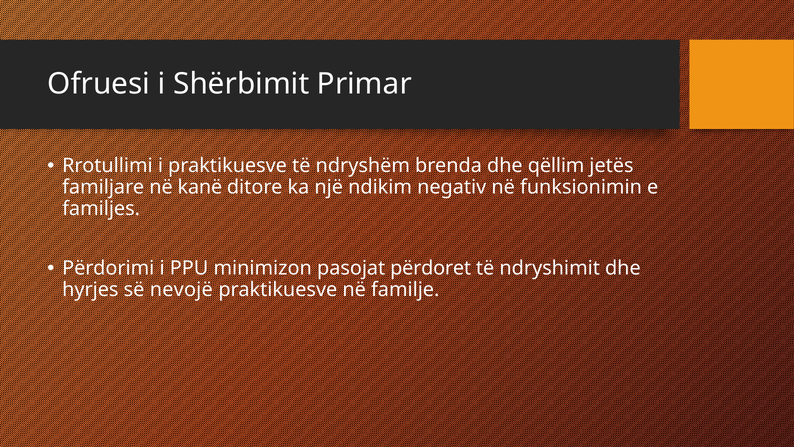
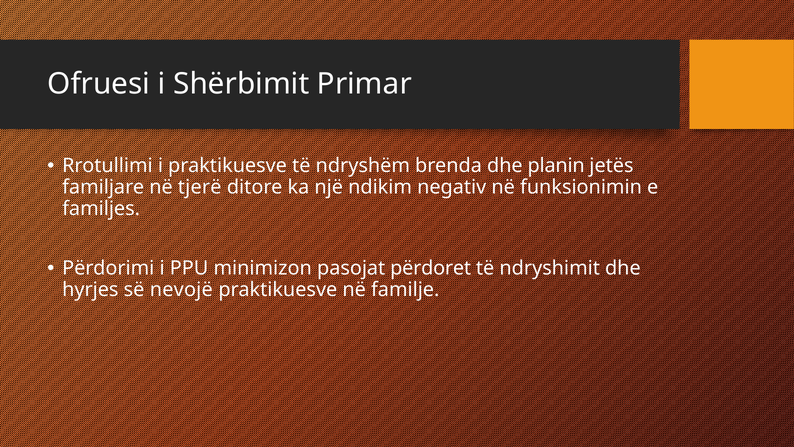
qëllim: qëllim -> planin (556, 166)
kanë: kanë -> tjerë (200, 187)
